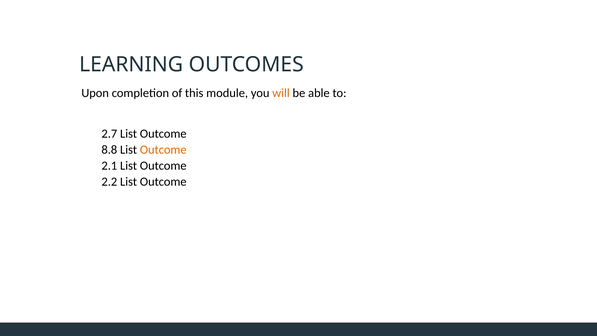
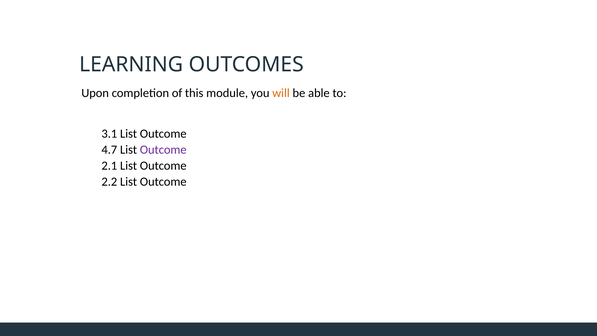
2.7: 2.7 -> 3.1 (109, 134)
8.8: 8.8 -> 4.7 (109, 150)
Outcome colour: orange -> purple (163, 150)
